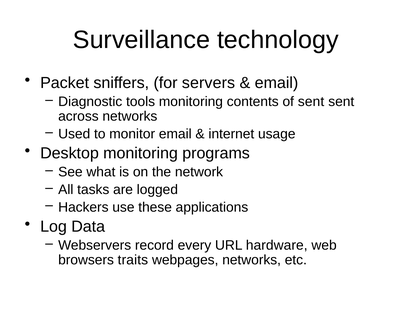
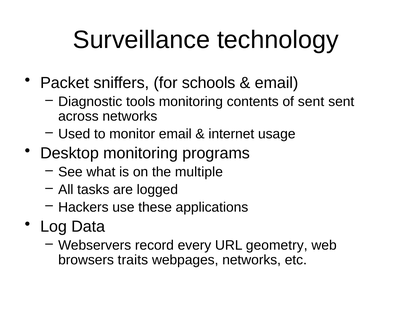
servers: servers -> schools (209, 83)
network: network -> multiple (199, 172)
hardware: hardware -> geometry (277, 245)
